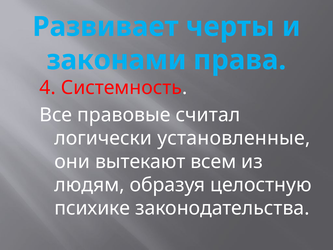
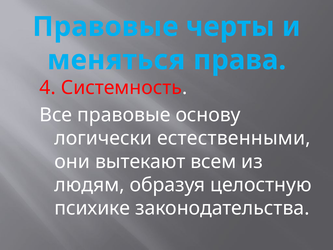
Развивает: Развивает -> Правовые (105, 27)
законами: законами -> меняться (116, 60)
считал: считал -> основу (208, 115)
установленные: установленные -> естественными (234, 138)
